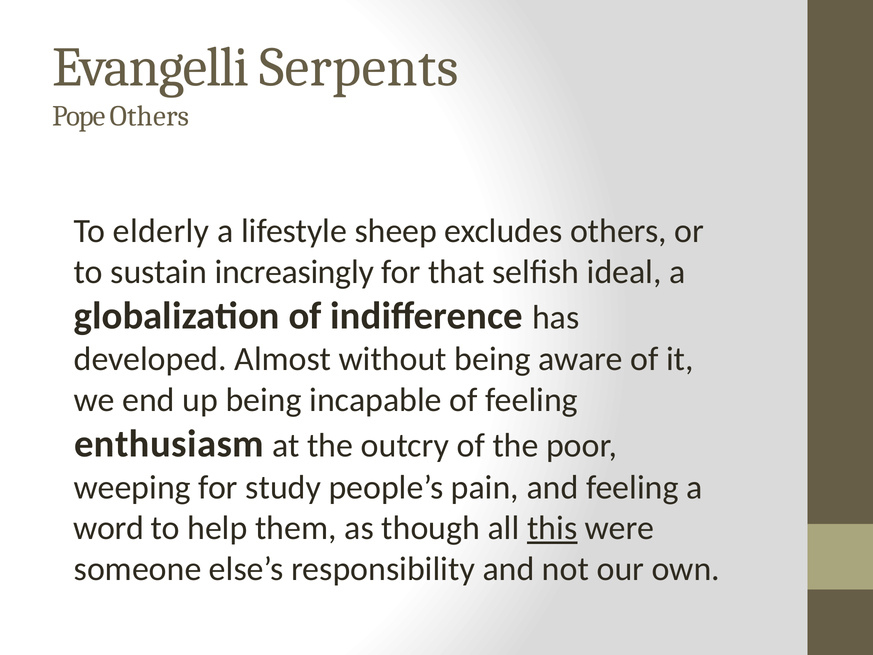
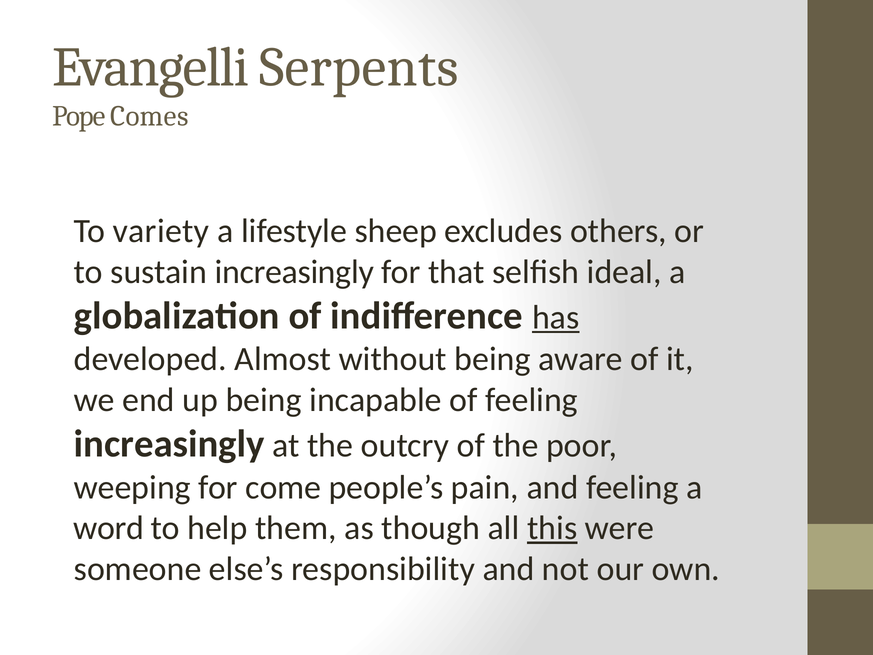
Pope Others: Others -> Comes (149, 116)
elderly: elderly -> variety (161, 231)
has underline: none -> present (556, 317)
enthusiasm: enthusiasm -> increasingly (169, 444)
study: study -> come (283, 487)
